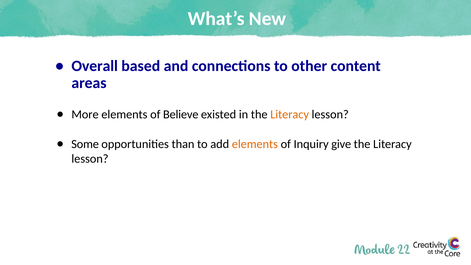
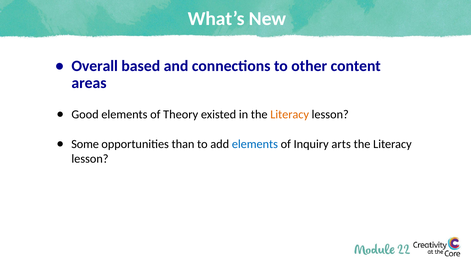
More: More -> Good (85, 115)
Believe: Believe -> Theory (181, 115)
elements colour: orange -> blue (255, 144)
give: give -> arts (341, 144)
